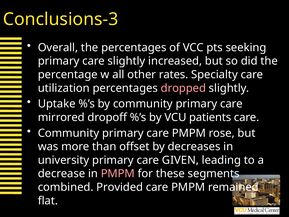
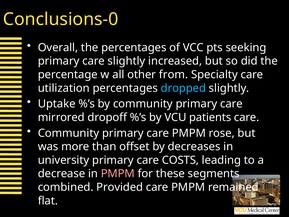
Conclusions-3: Conclusions-3 -> Conclusions-0 (61, 19)
rates: rates -> from (174, 75)
dropped colour: pink -> light blue (183, 88)
GIVEN: GIVEN -> COSTS (180, 160)
